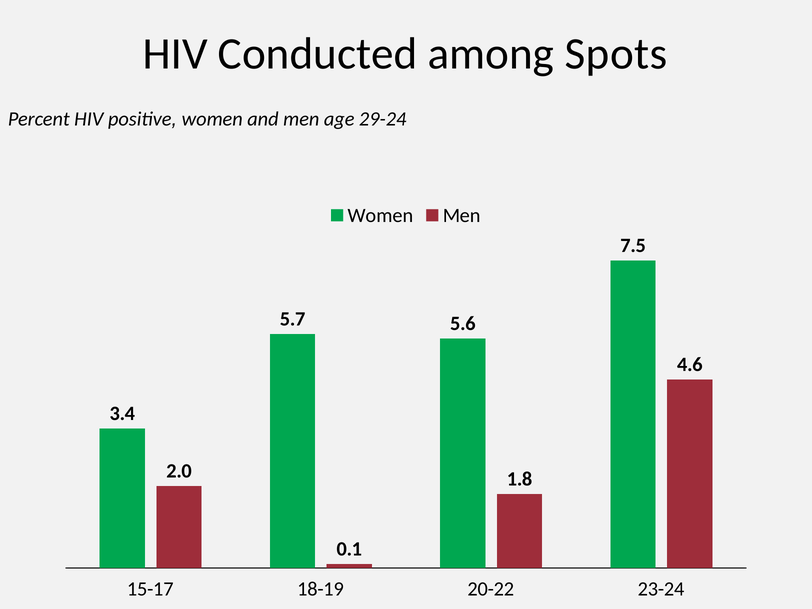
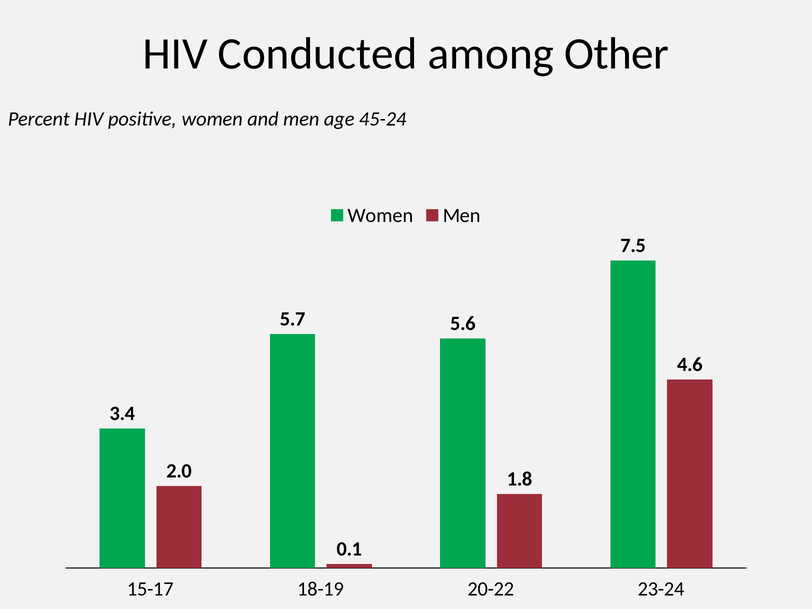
Spots: Spots -> Other (617, 54)
29-24: 29-24 -> 45-24 (383, 119)
